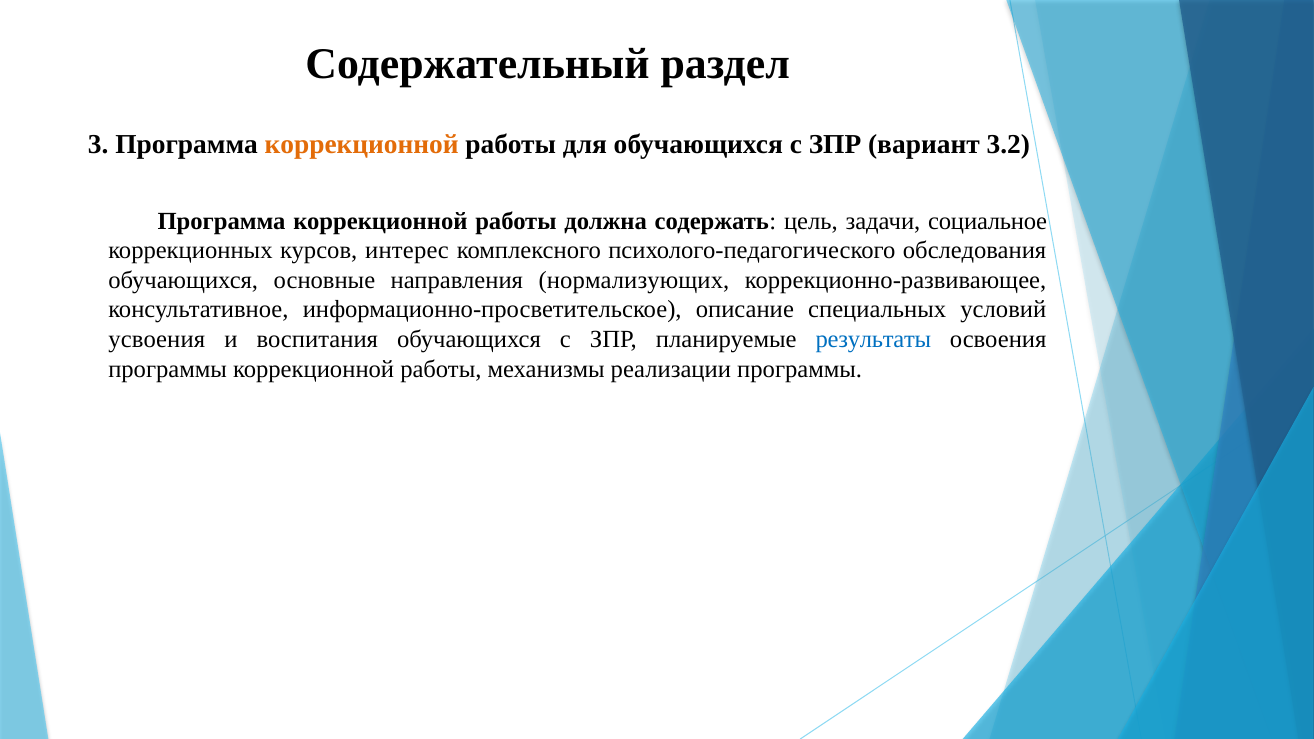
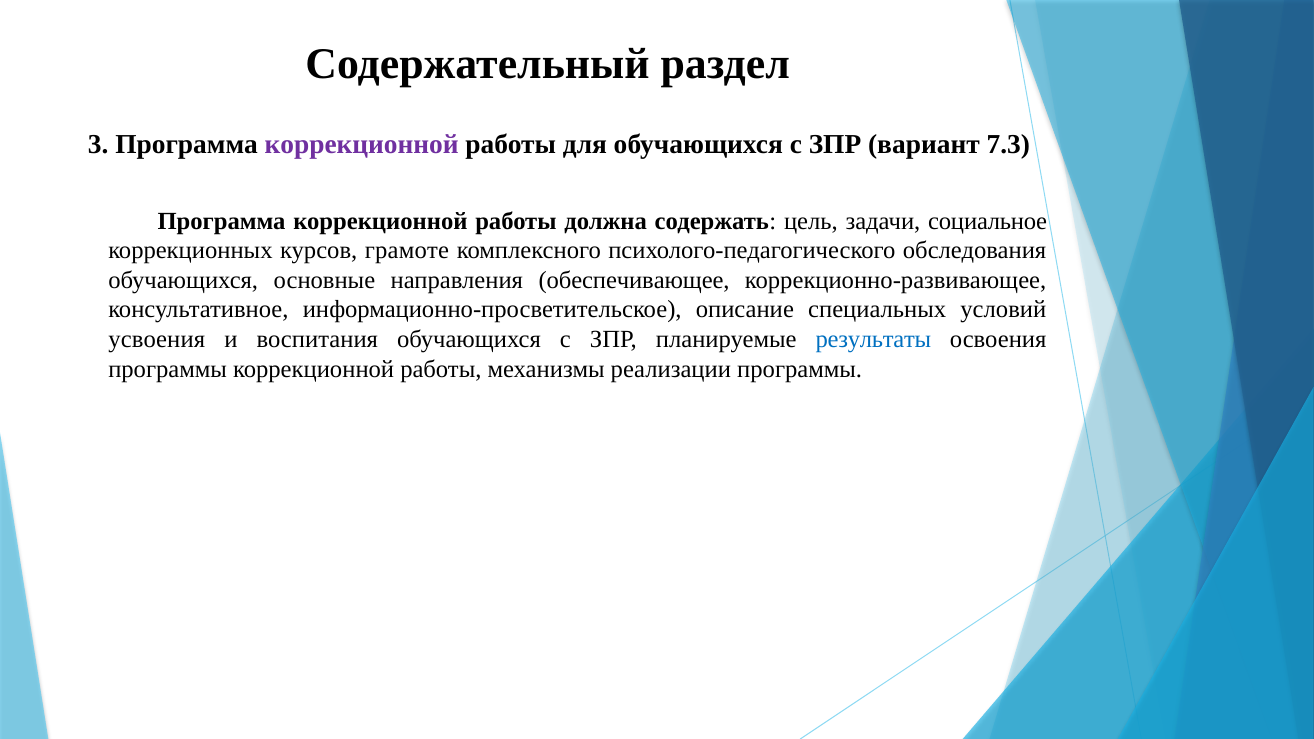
коррекционной colour: orange -> purple (362, 144)
3.2: 3.2 -> 7.3 (1008, 144)
интерес: интерес -> грамоте (407, 251)
нормализующих: нормализующих -> обеспечивающее (634, 280)
